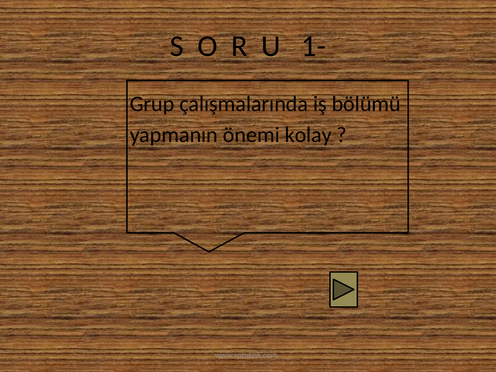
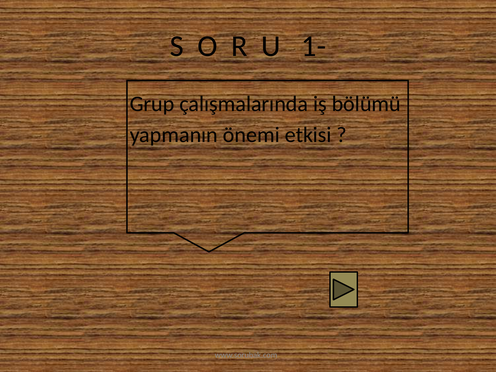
kolay: kolay -> etkisi (308, 135)
